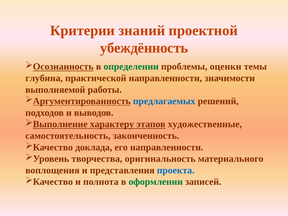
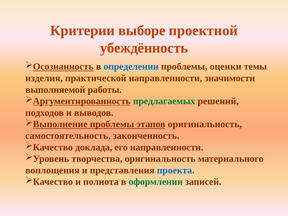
знаний: знаний -> выборе (142, 31)
определении colour: green -> blue (131, 67)
глубина: глубина -> изделия (44, 78)
предлагаемых colour: blue -> green (164, 101)
характеру: характеру -> проблемы (112, 124)
этапов художественные: художественные -> оригинальность (205, 124)
